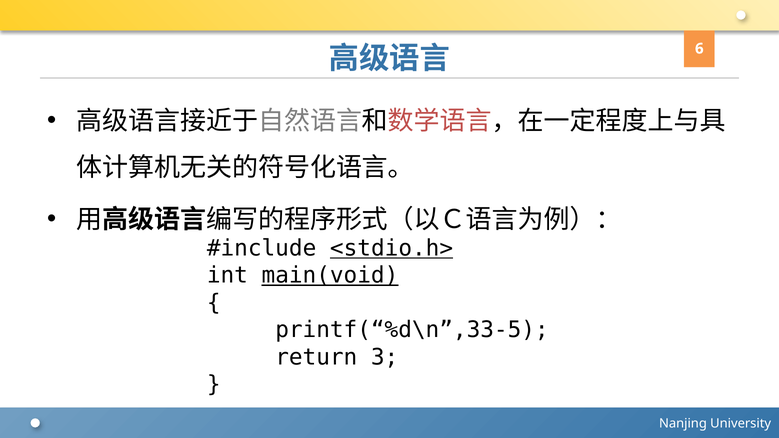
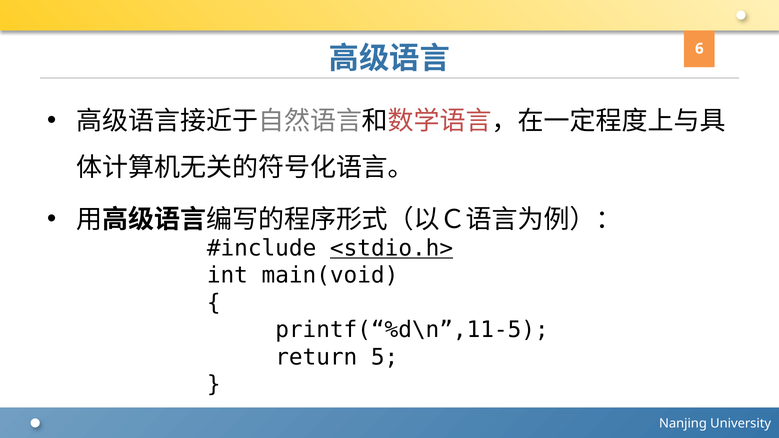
main(void underline: present -> none (330, 276)
printf(“%d\n”,33-5: printf(“%d\n”,33-5 -> printf(“%d\n”,11-5 (412, 330)
3: 3 -> 5 (385, 357)
